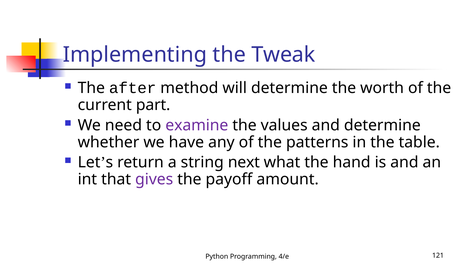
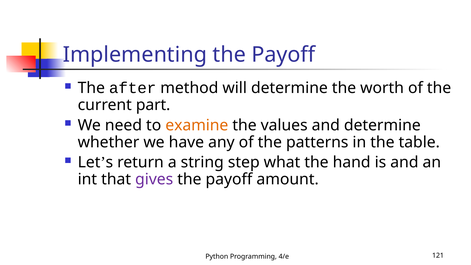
Implementing the Tweak: Tweak -> Payoff (283, 55)
examine colour: purple -> orange (197, 125)
next: next -> step (244, 162)
